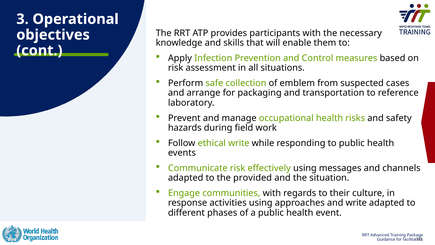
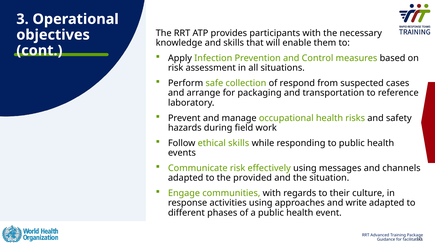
emblem: emblem -> respond (297, 83)
ethical write: write -> skills (239, 143)
